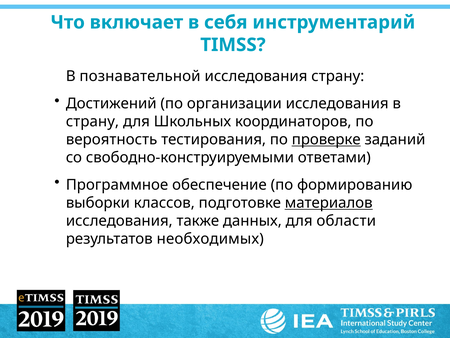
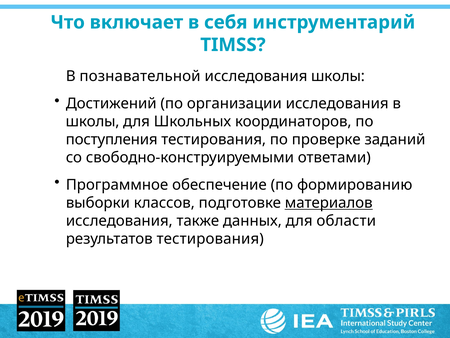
исследования страну: страну -> школы (338, 76)
страну: страну -> школы (93, 121)
вероятность: вероятность -> поступления (112, 139)
проверке underline: present -> none (326, 139)
результатов необходимых: необходимых -> тестирования (210, 239)
